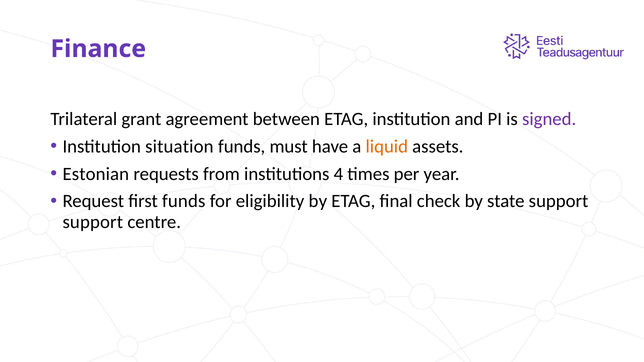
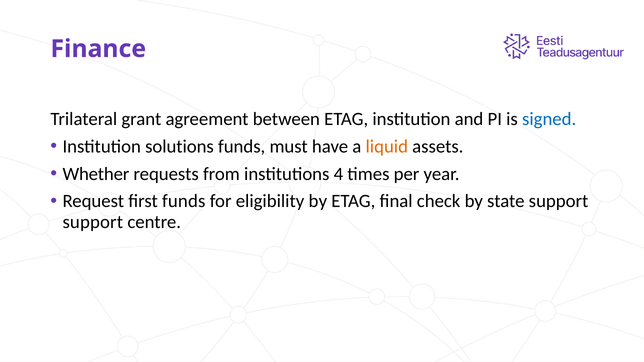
signed colour: purple -> blue (549, 119)
situation: situation -> solutions (179, 147)
Estonian: Estonian -> Whether (96, 174)
